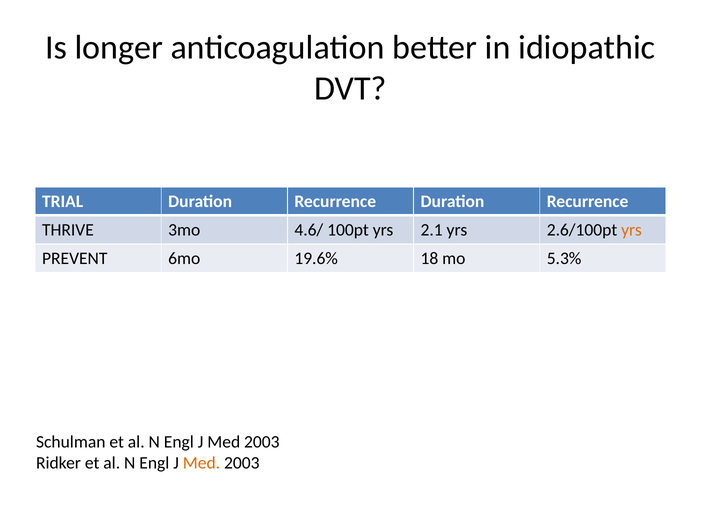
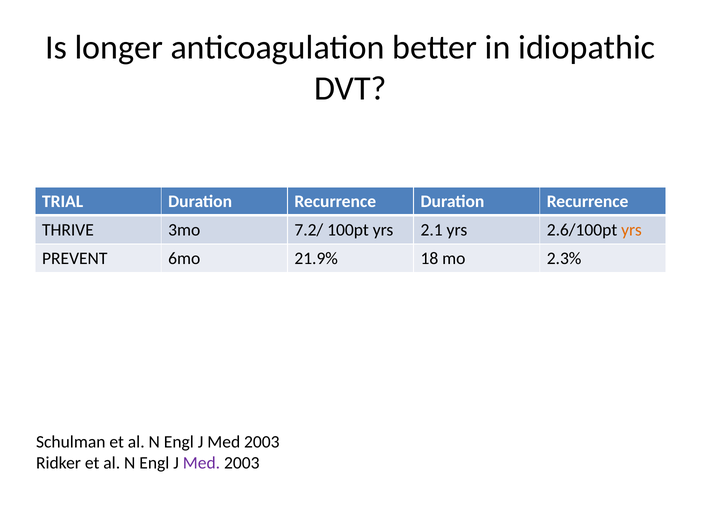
4.6/: 4.6/ -> 7.2/ (309, 230)
19.6%: 19.6% -> 21.9% (316, 258)
5.3%: 5.3% -> 2.3% (564, 258)
Med colour: orange -> purple (201, 463)
